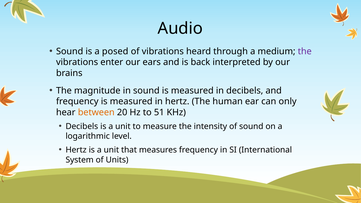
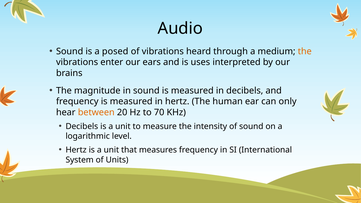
the colour: purple -> orange (305, 51)
back: back -> uses (200, 62)
51: 51 -> 70 (159, 112)
